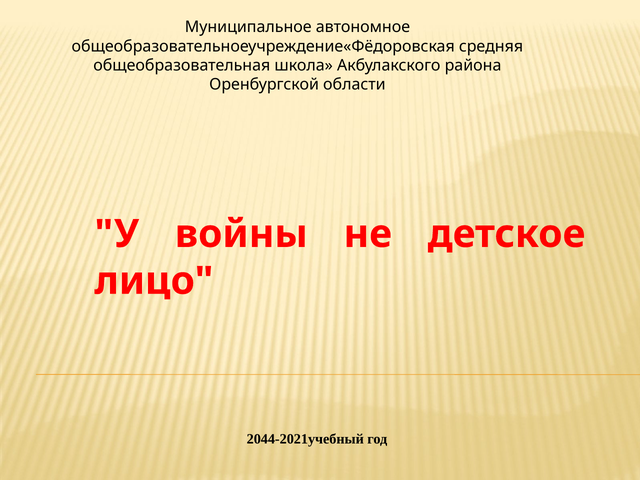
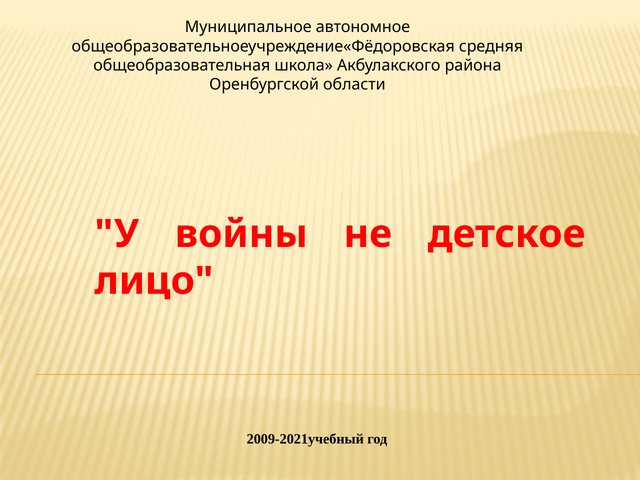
2044-2021учебный: 2044-2021учебный -> 2009-2021учебный (305, 439)
